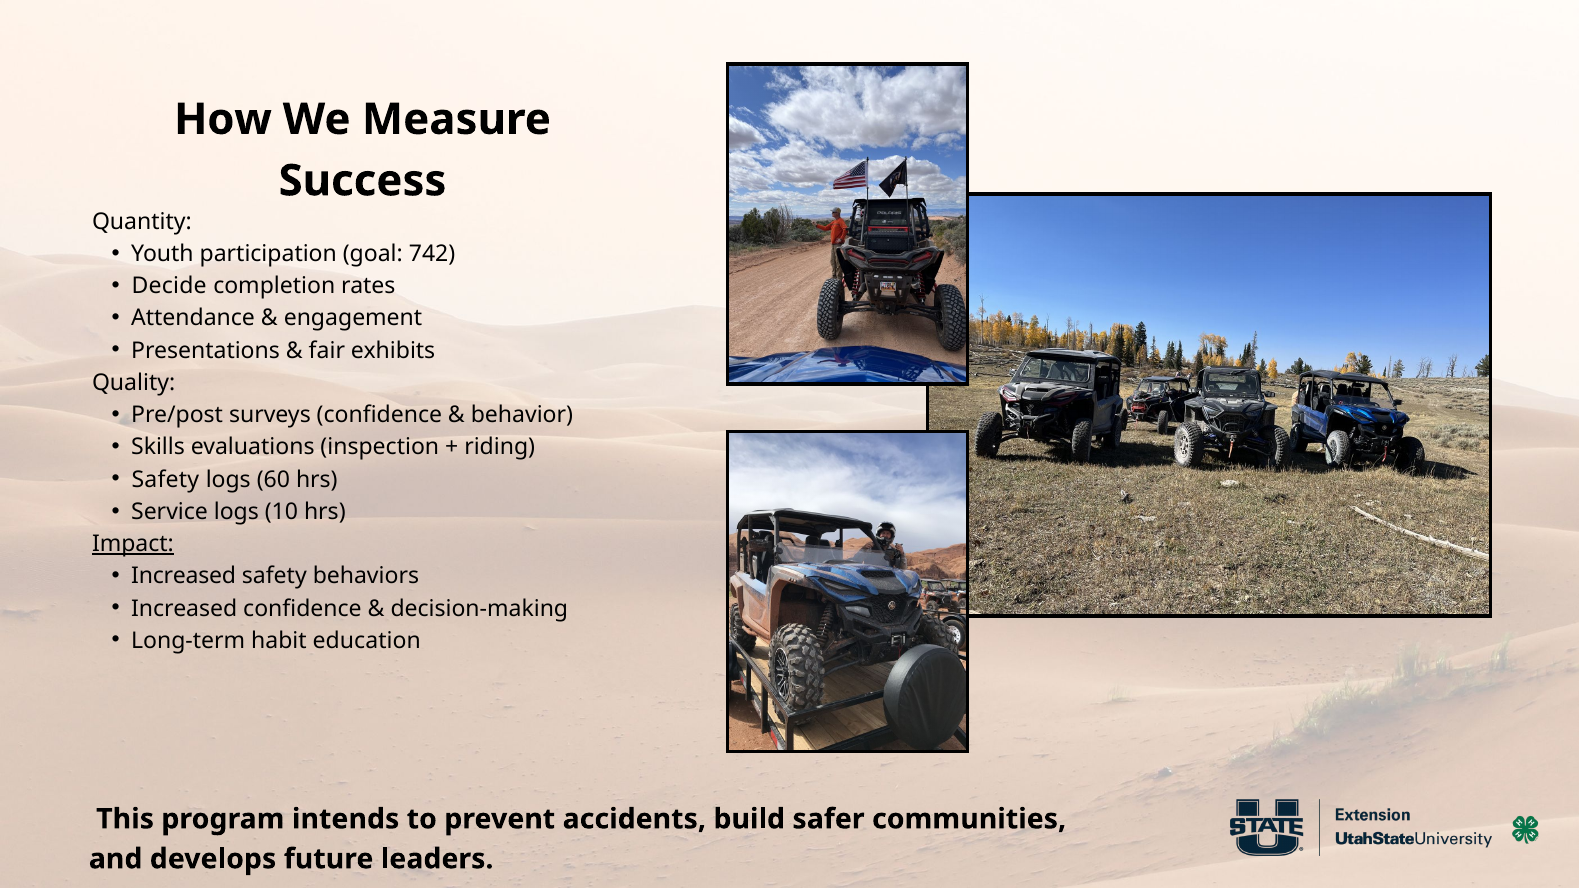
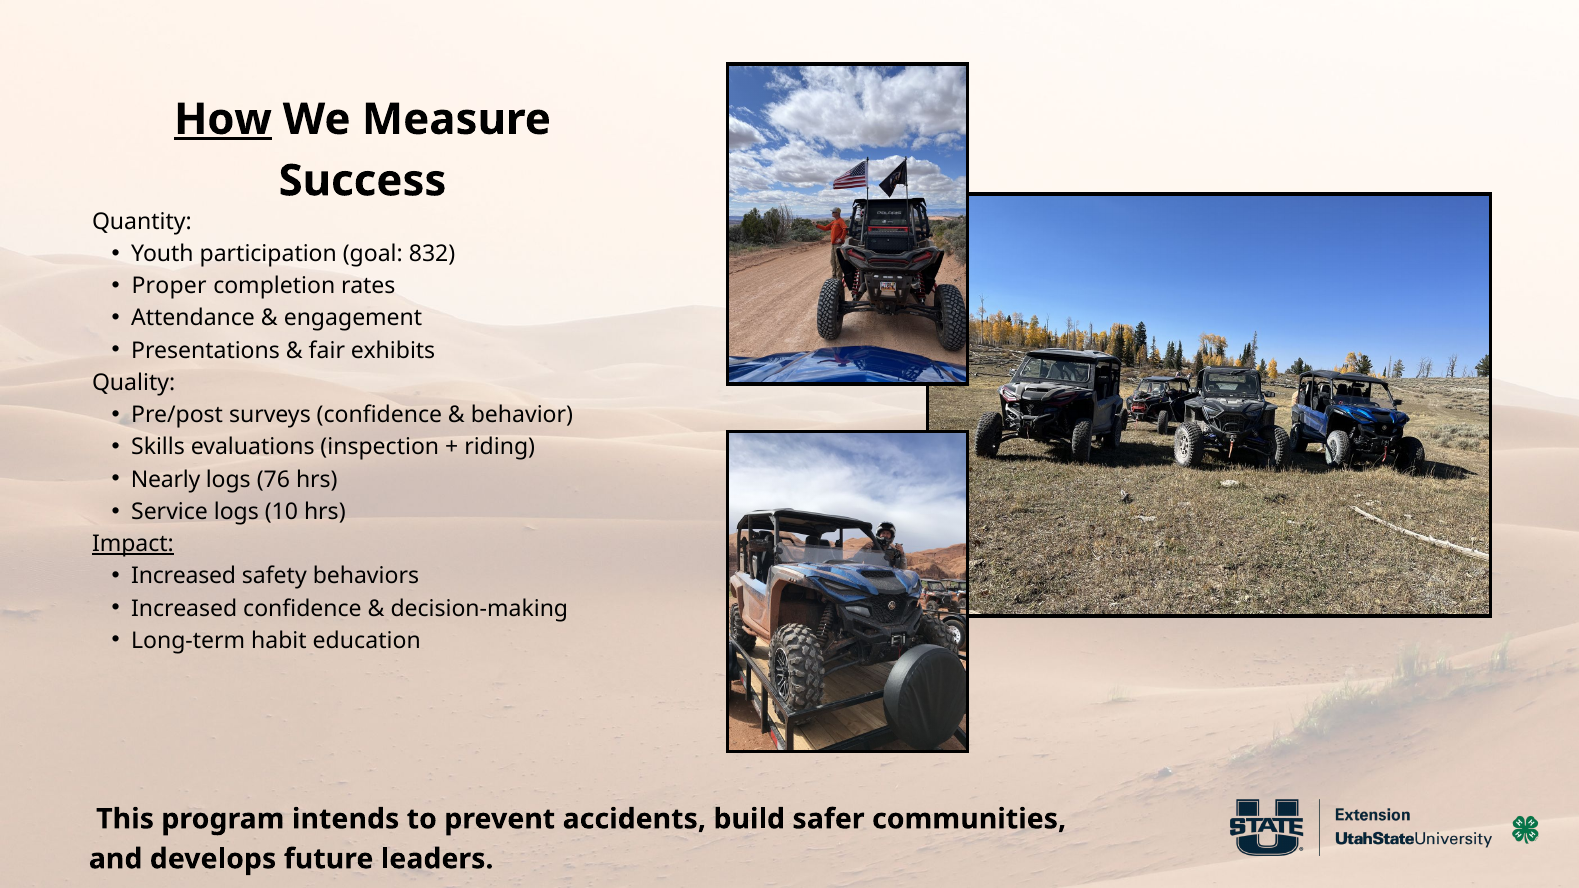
How underline: none -> present (223, 120)
742: 742 -> 832 (432, 254)
Decide: Decide -> Proper (169, 286)
Safety: Safety -> Nearly (166, 480)
60: 60 -> 76 (273, 480)
